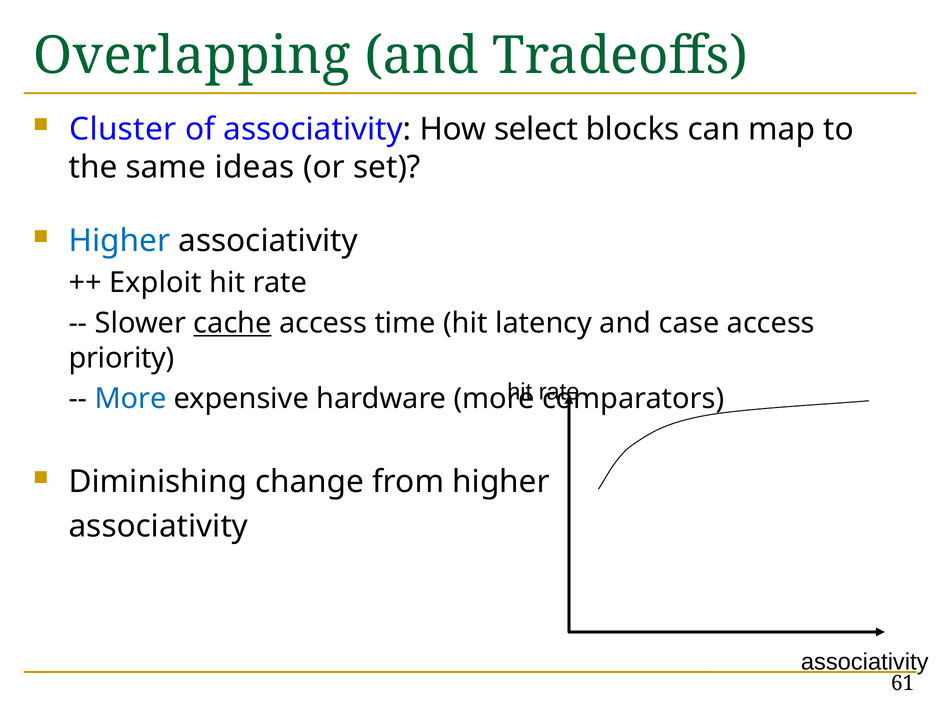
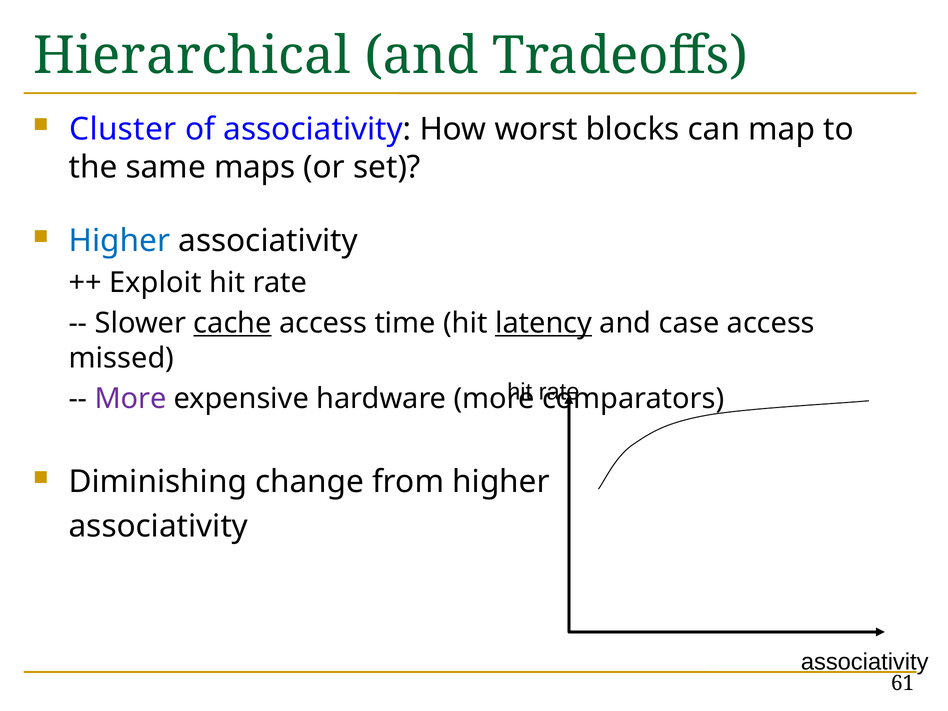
Overlapping: Overlapping -> Hierarchical (192, 56)
select: select -> worst (536, 129)
ideas: ideas -> maps (255, 167)
latency underline: none -> present (544, 323)
priority: priority -> missed (121, 358)
More colour: blue -> purple (131, 399)
